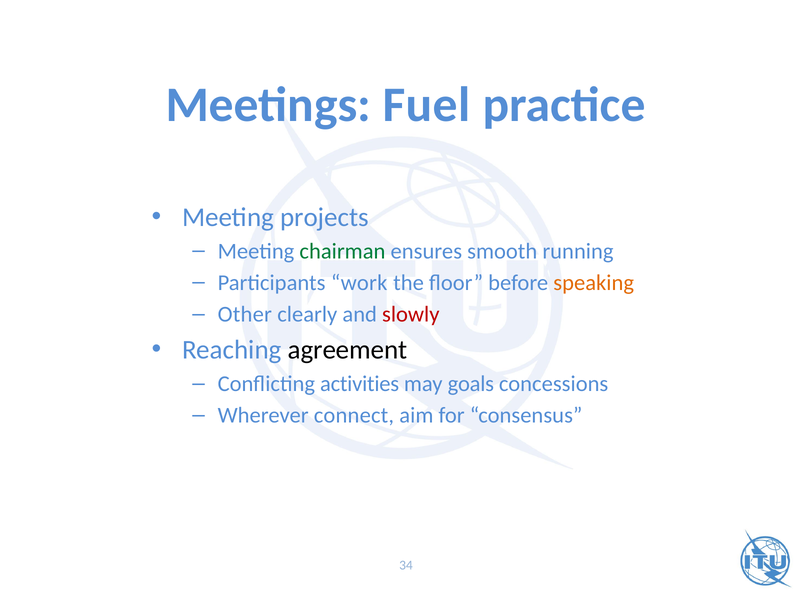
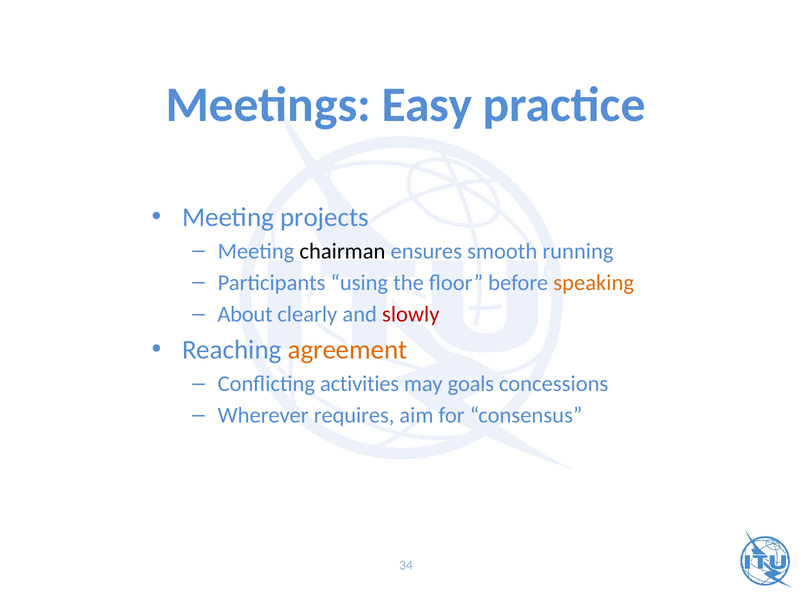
Fuel: Fuel -> Easy (427, 105)
chairman colour: green -> black (342, 251)
work: work -> using (359, 283)
Other: Other -> About (245, 314)
agreement colour: black -> orange (348, 350)
connect: connect -> requires (354, 415)
